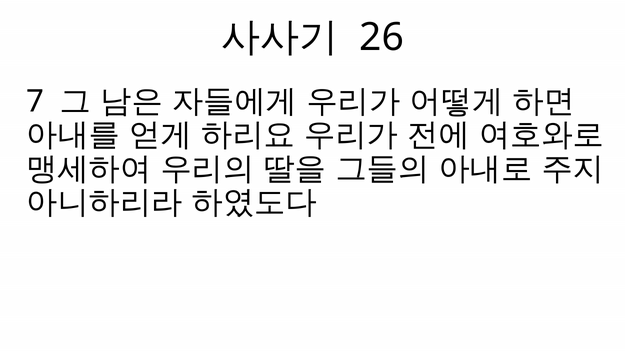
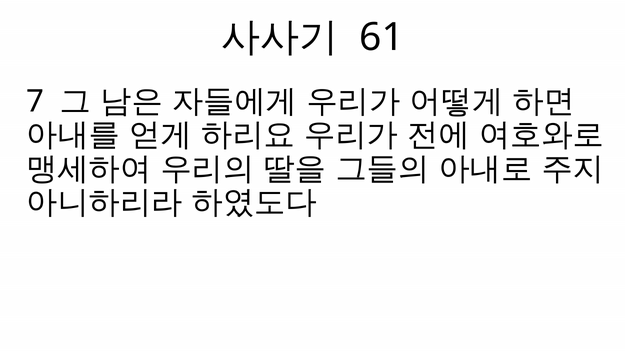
26: 26 -> 61 (382, 38)
